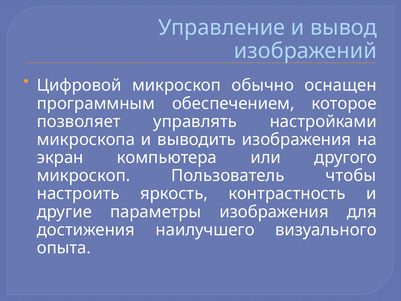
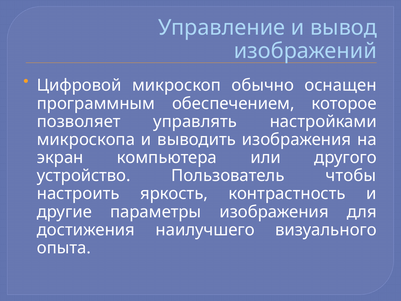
микроскоп: микроскоп -> устройство (84, 176)
